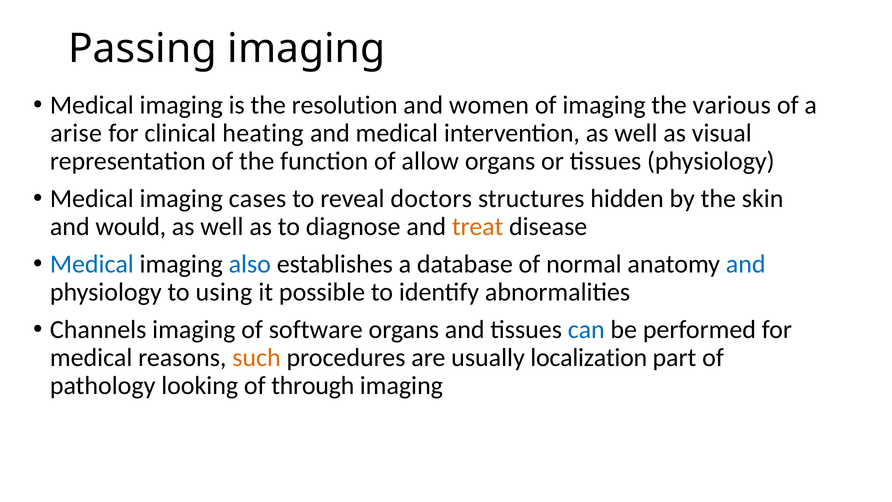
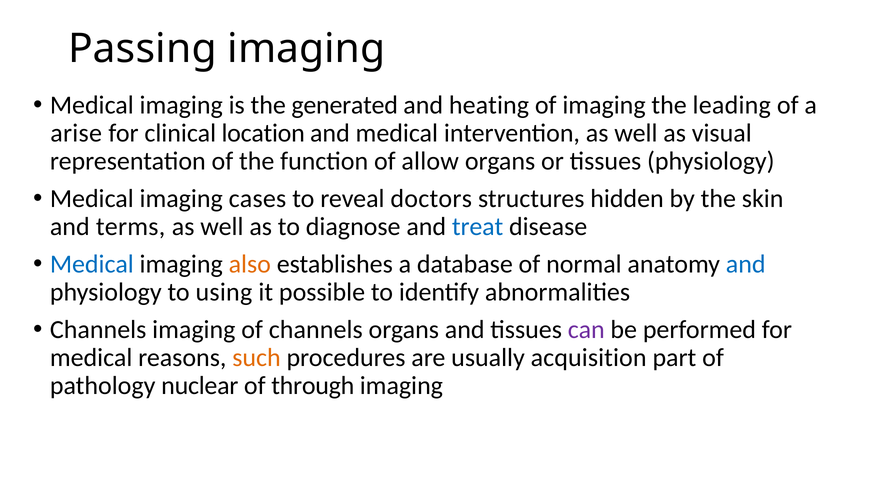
resolution: resolution -> generated (345, 105)
women: women -> heating (489, 105)
various: various -> leading (732, 105)
heating: heating -> location (263, 133)
would: would -> terms (131, 227)
treat colour: orange -> blue (478, 227)
also colour: blue -> orange (250, 264)
of software: software -> channels (316, 329)
can colour: blue -> purple (586, 329)
localization: localization -> acquisition (589, 357)
looking: looking -> nuclear (200, 386)
